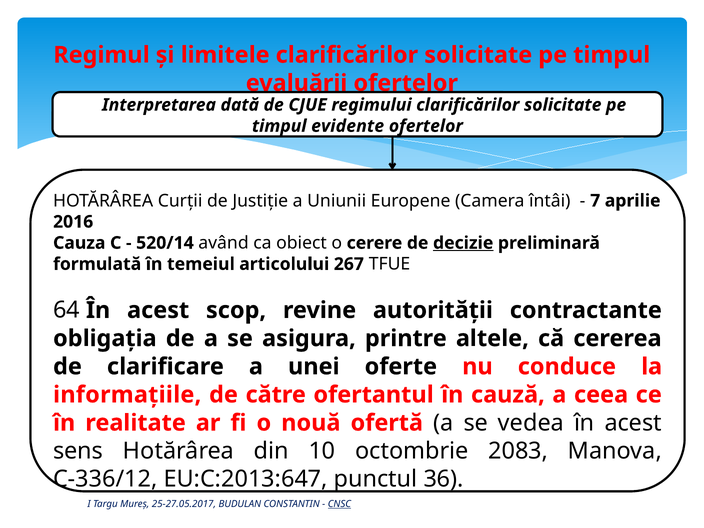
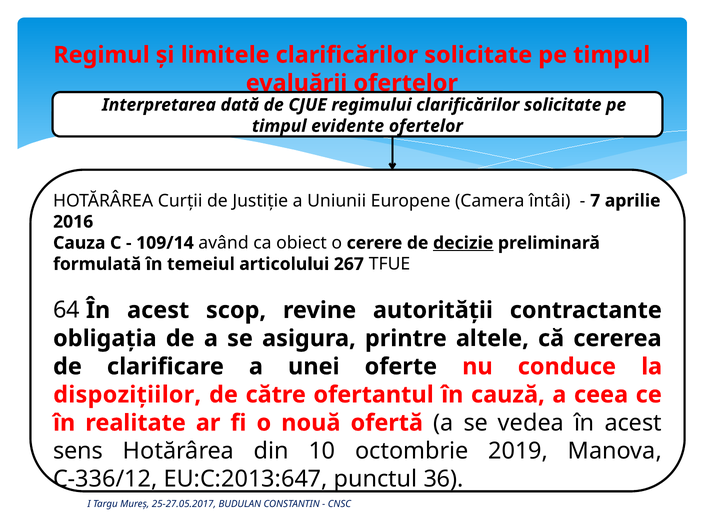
520/14: 520/14 -> 109/14 (165, 243)
informațiile: informațiile -> dispozițiilor (127, 395)
2083: 2083 -> 2019 (518, 451)
CNSC underline: present -> none (339, 504)
